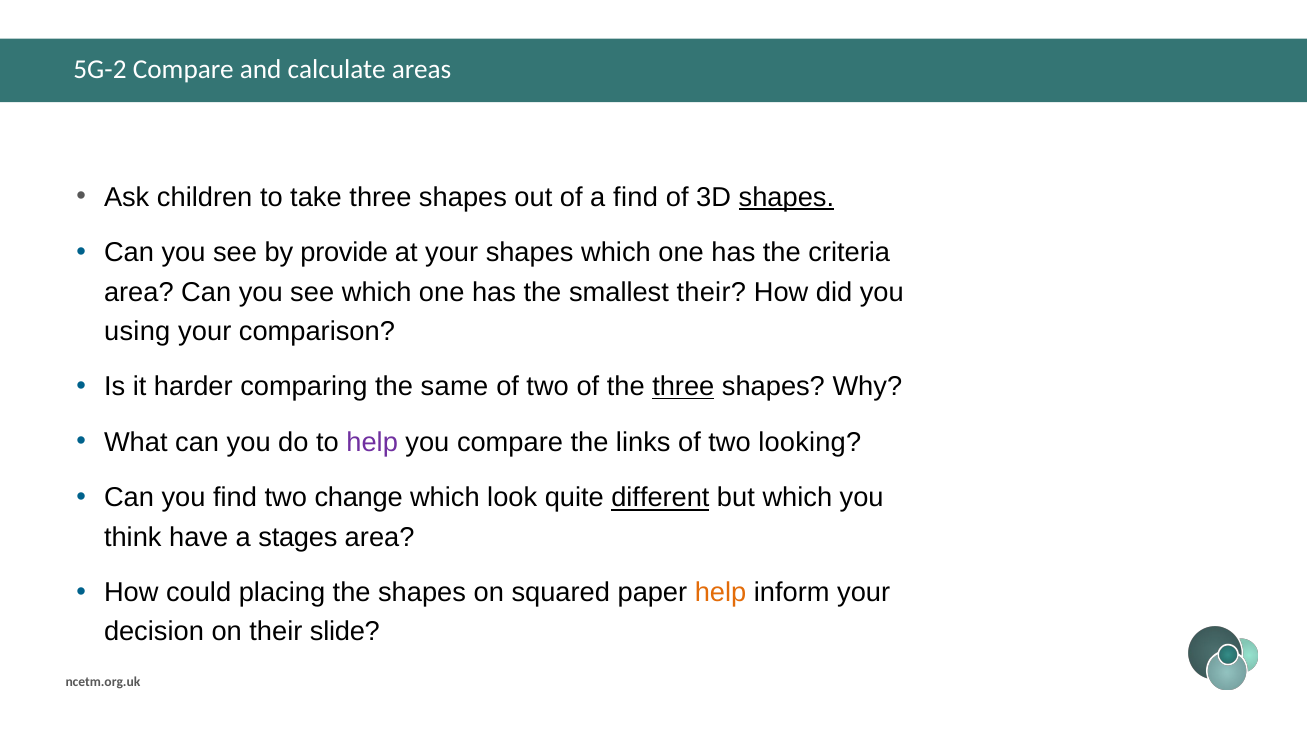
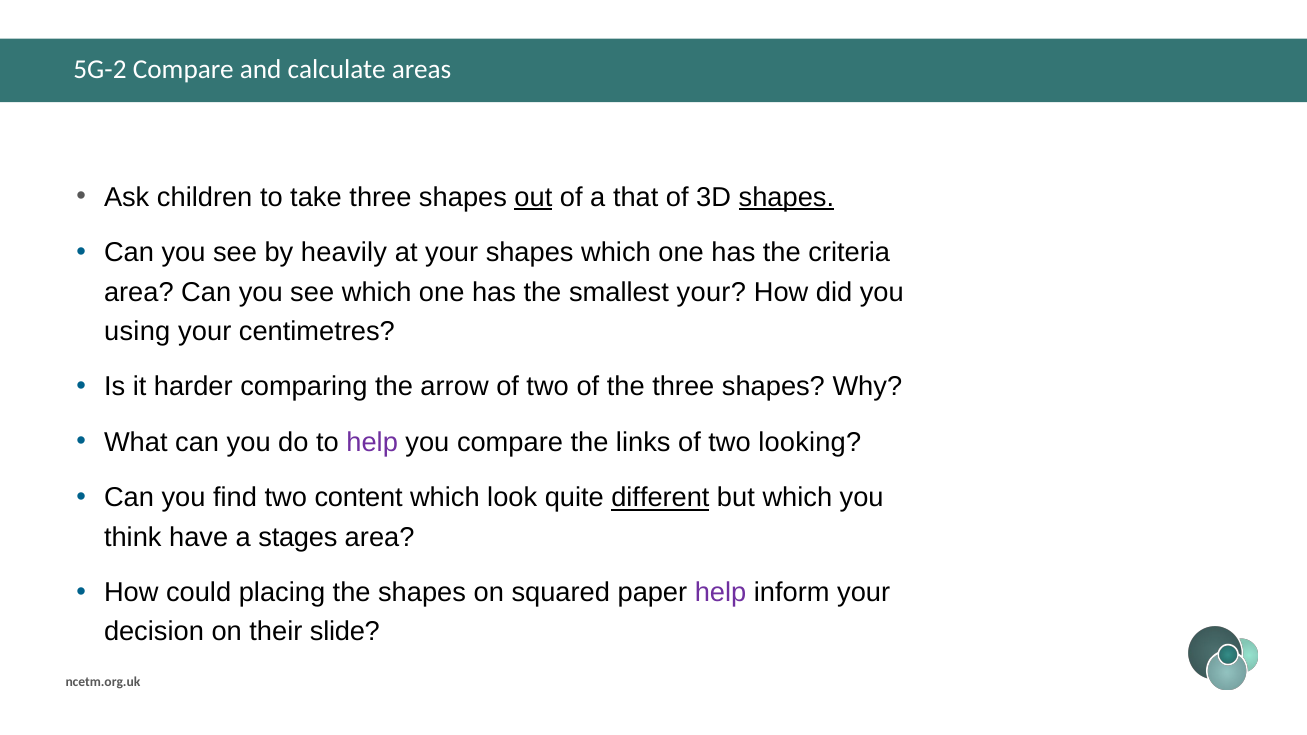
out underline: none -> present (533, 197)
a find: find -> that (636, 197)
provide: provide -> heavily (344, 253)
smallest their: their -> your (711, 292)
comparison: comparison -> centimetres (317, 331)
same: same -> arrow (455, 387)
three underline: present -> none (683, 387)
change: change -> content (359, 498)
help colour: orange -> purple (721, 593)
